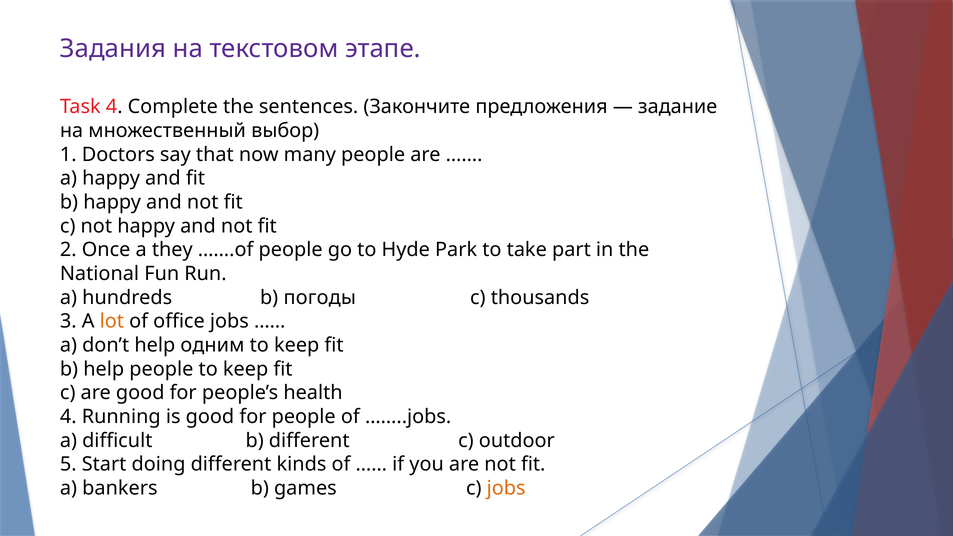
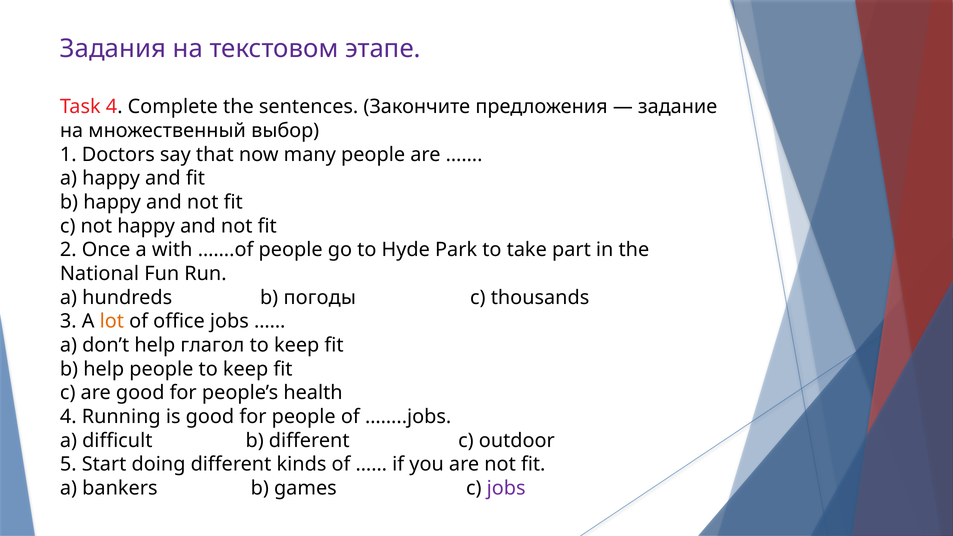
they: they -> with (172, 250)
одним: одним -> глагол (212, 345)
jobs colour: orange -> purple (506, 488)
